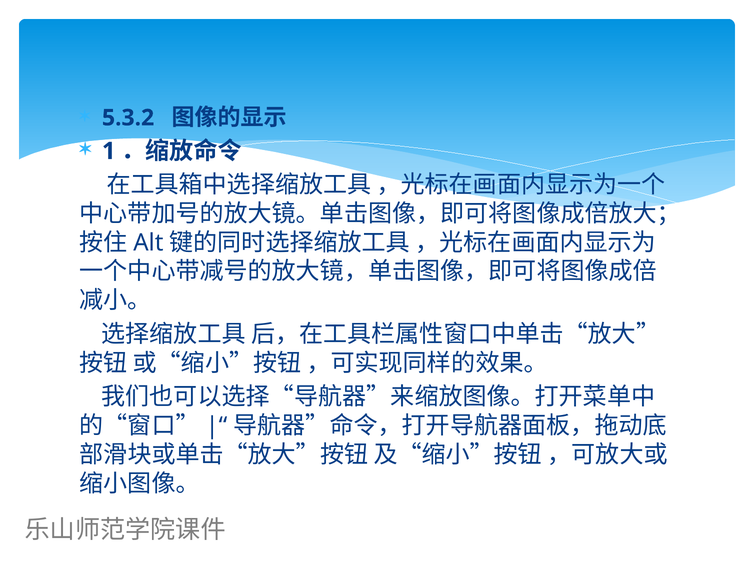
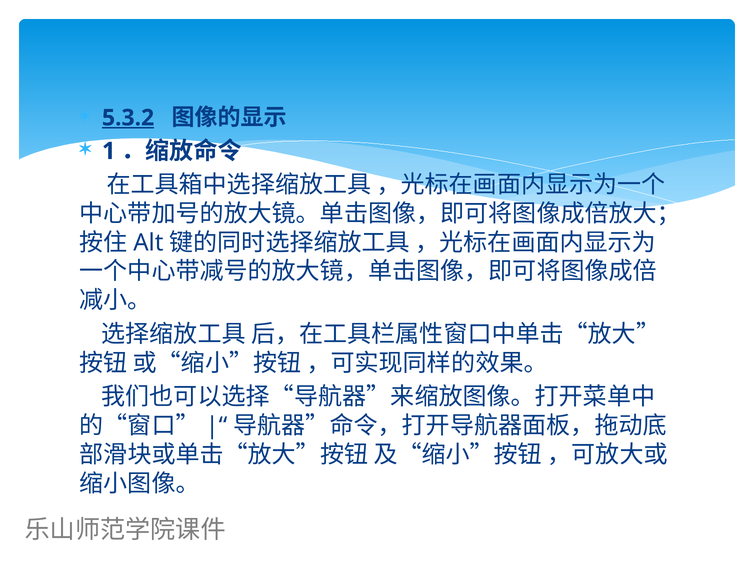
5.3.2 underline: none -> present (128, 118)
